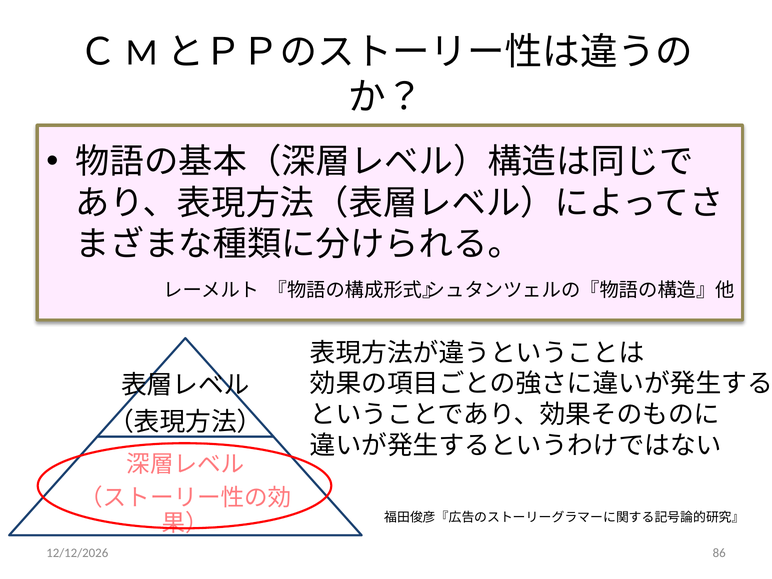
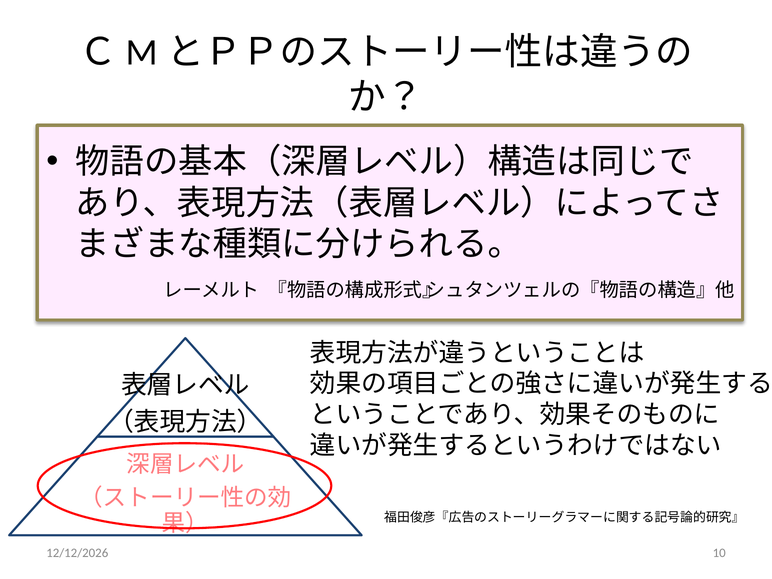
86: 86 -> 10 (719, 553)
